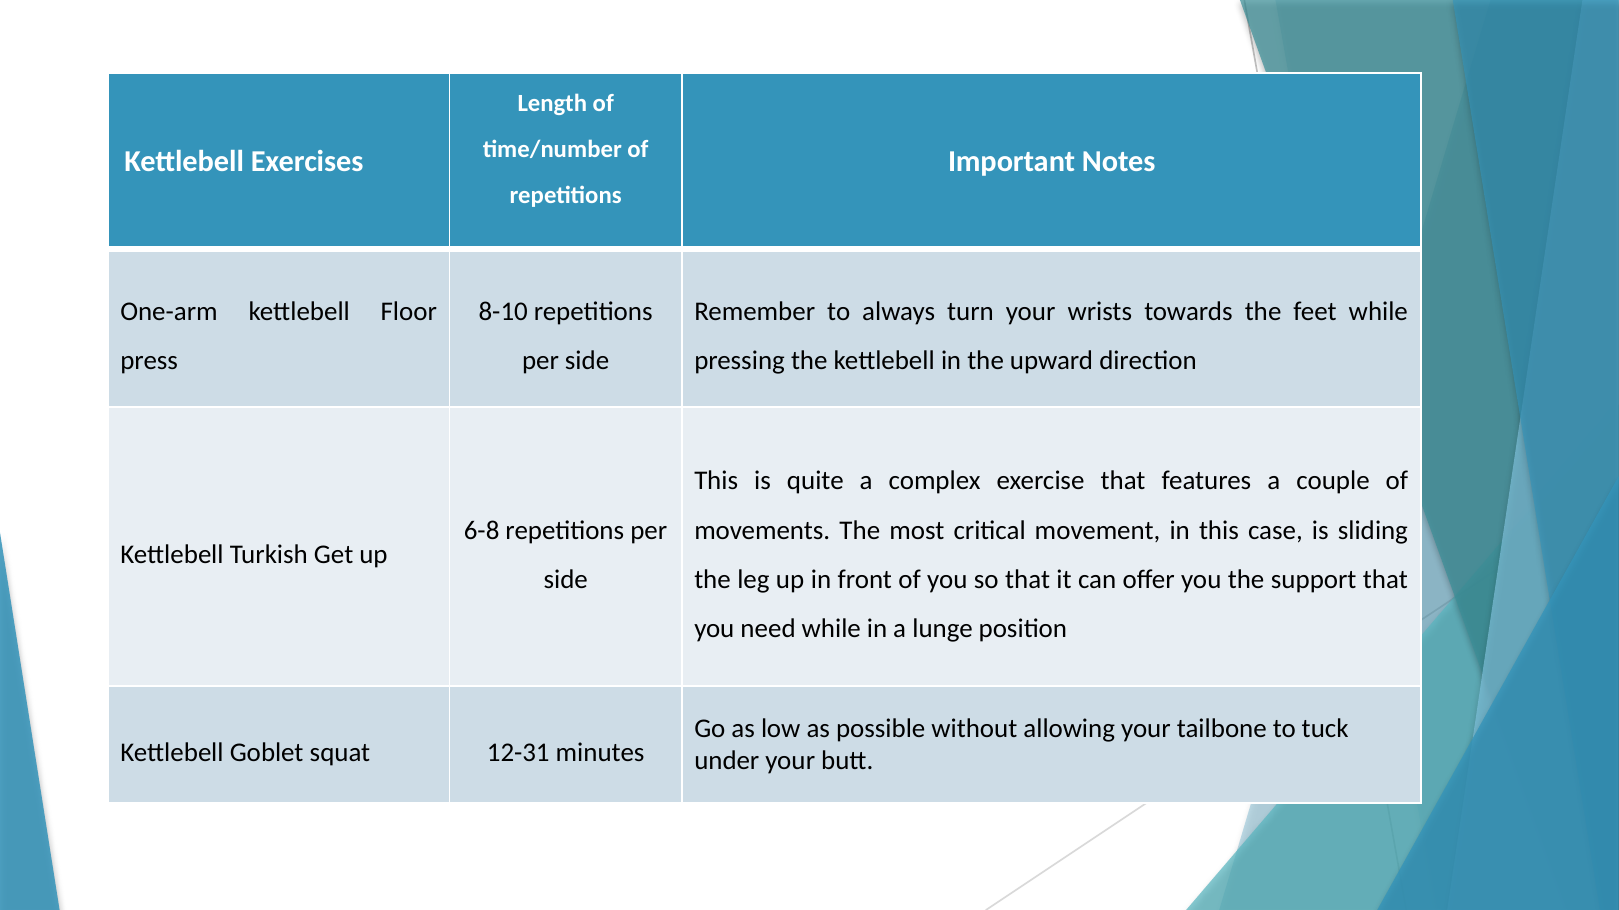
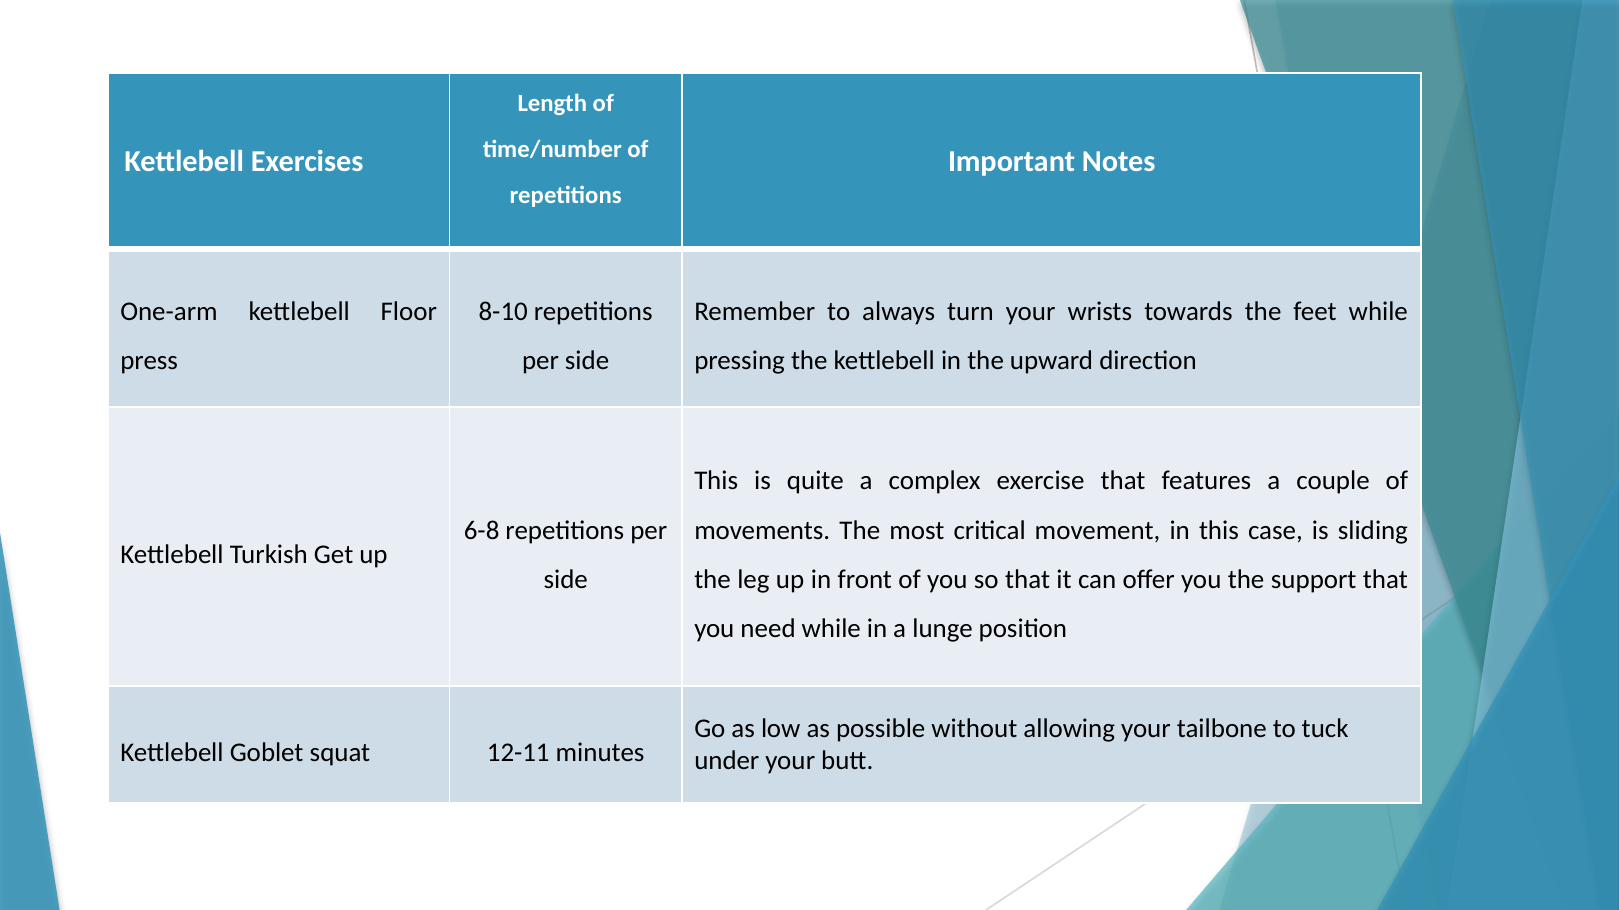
12-31: 12-31 -> 12-11 (518, 753)
